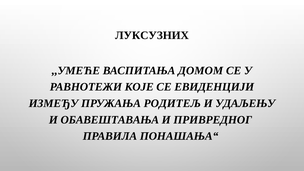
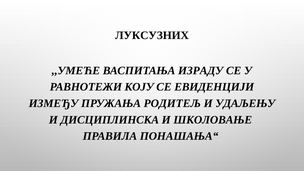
ДОМОМ: ДОМОМ -> ИЗРАДУ (201, 71)
КОЈЕ: КОЈЕ -> КОЈУ (139, 87)
ОБАВЕШТАВАЊА: ОБАВЕШТАВАЊА -> ДИСЦИПЛИНСКА (110, 120)
ПРИВРЕДНОГ: ПРИВРЕДНОГ -> ШКОЛОВАЊЕ (213, 120)
